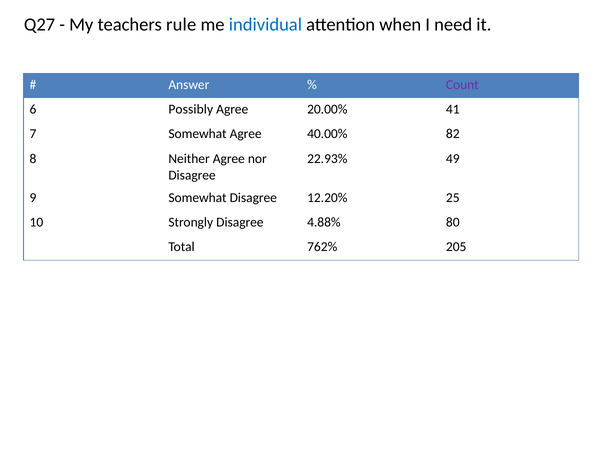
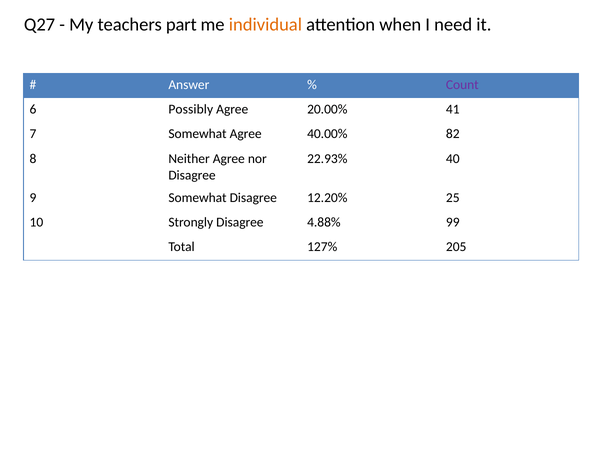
rule: rule -> part (181, 25)
individual colour: blue -> orange (265, 25)
49: 49 -> 40 (453, 159)
80: 80 -> 99 (453, 222)
762%: 762% -> 127% (322, 247)
